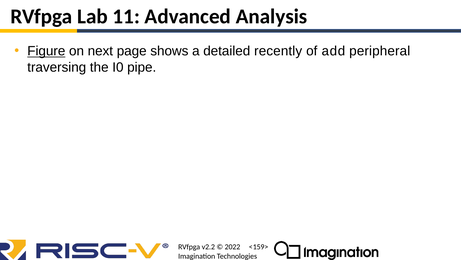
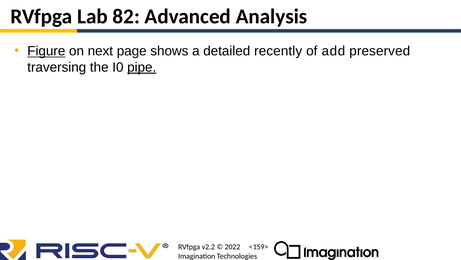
11: 11 -> 82 (126, 16)
peripheral: peripheral -> preserved (380, 51)
pipe underline: none -> present (142, 67)
